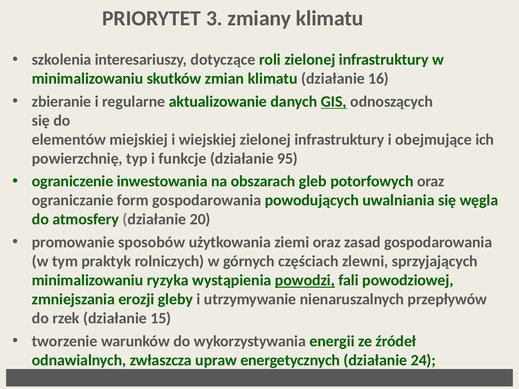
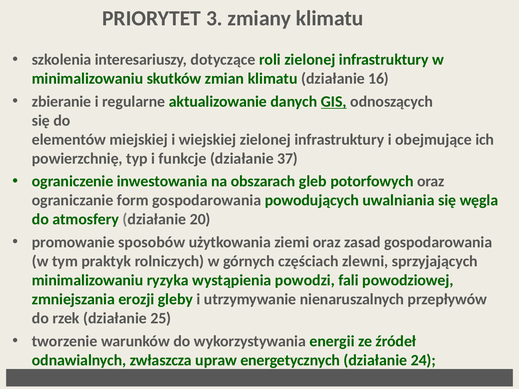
95: 95 -> 37 (288, 159)
powodzi underline: present -> none (305, 280)
15: 15 -> 25 (161, 318)
